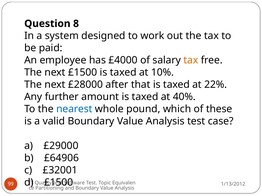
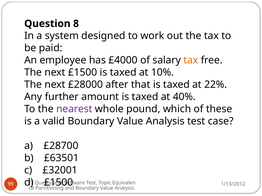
nearest colour: blue -> purple (74, 109)
£29000: £29000 -> £28700 (61, 146)
£64906: £64906 -> £63501 (62, 158)
